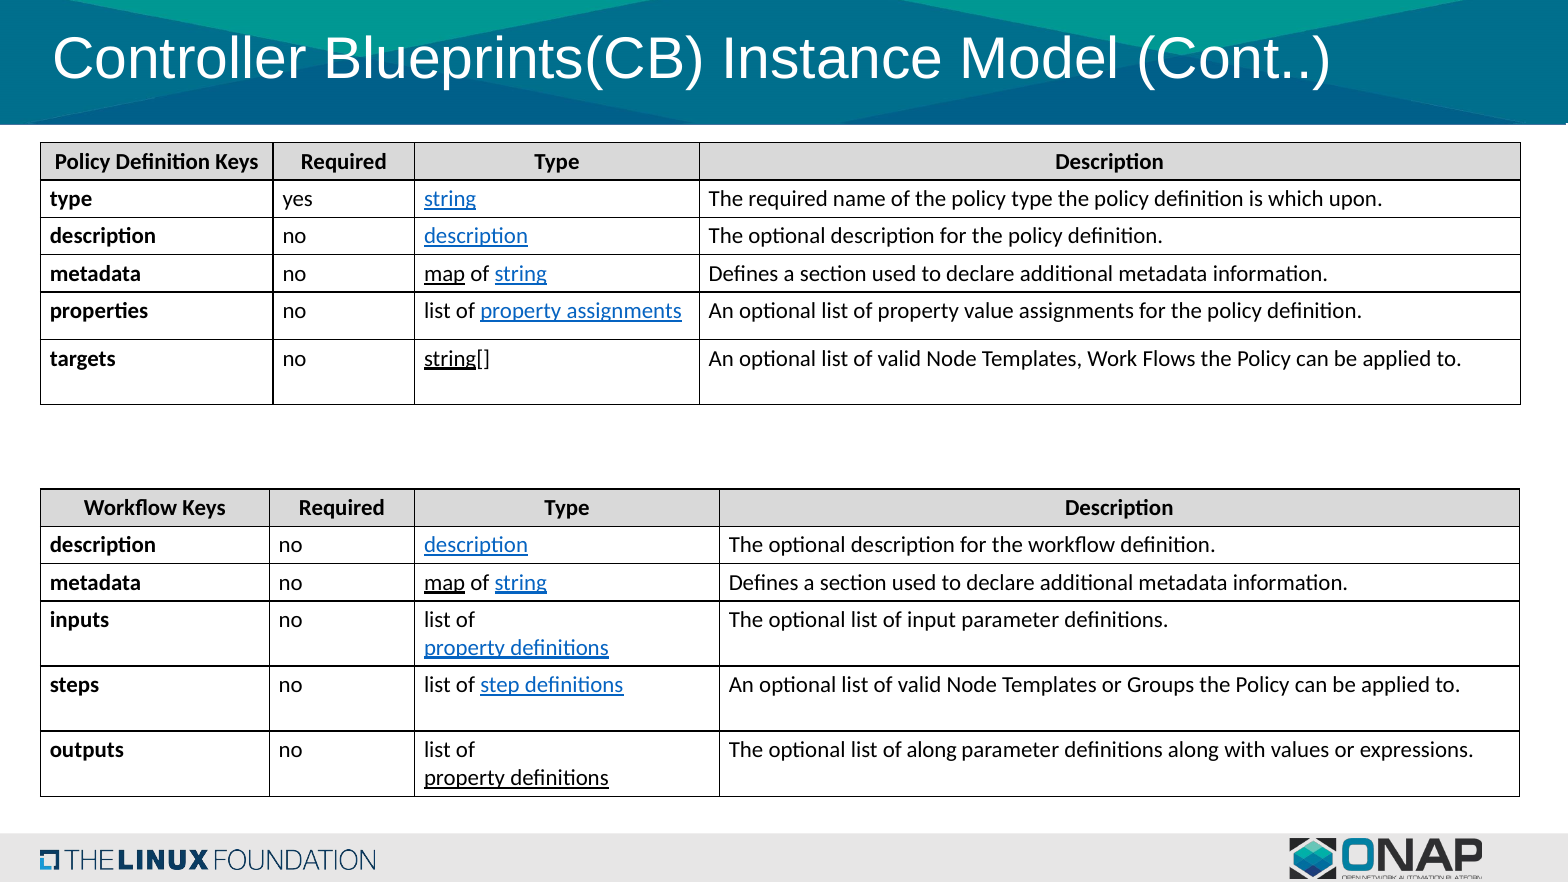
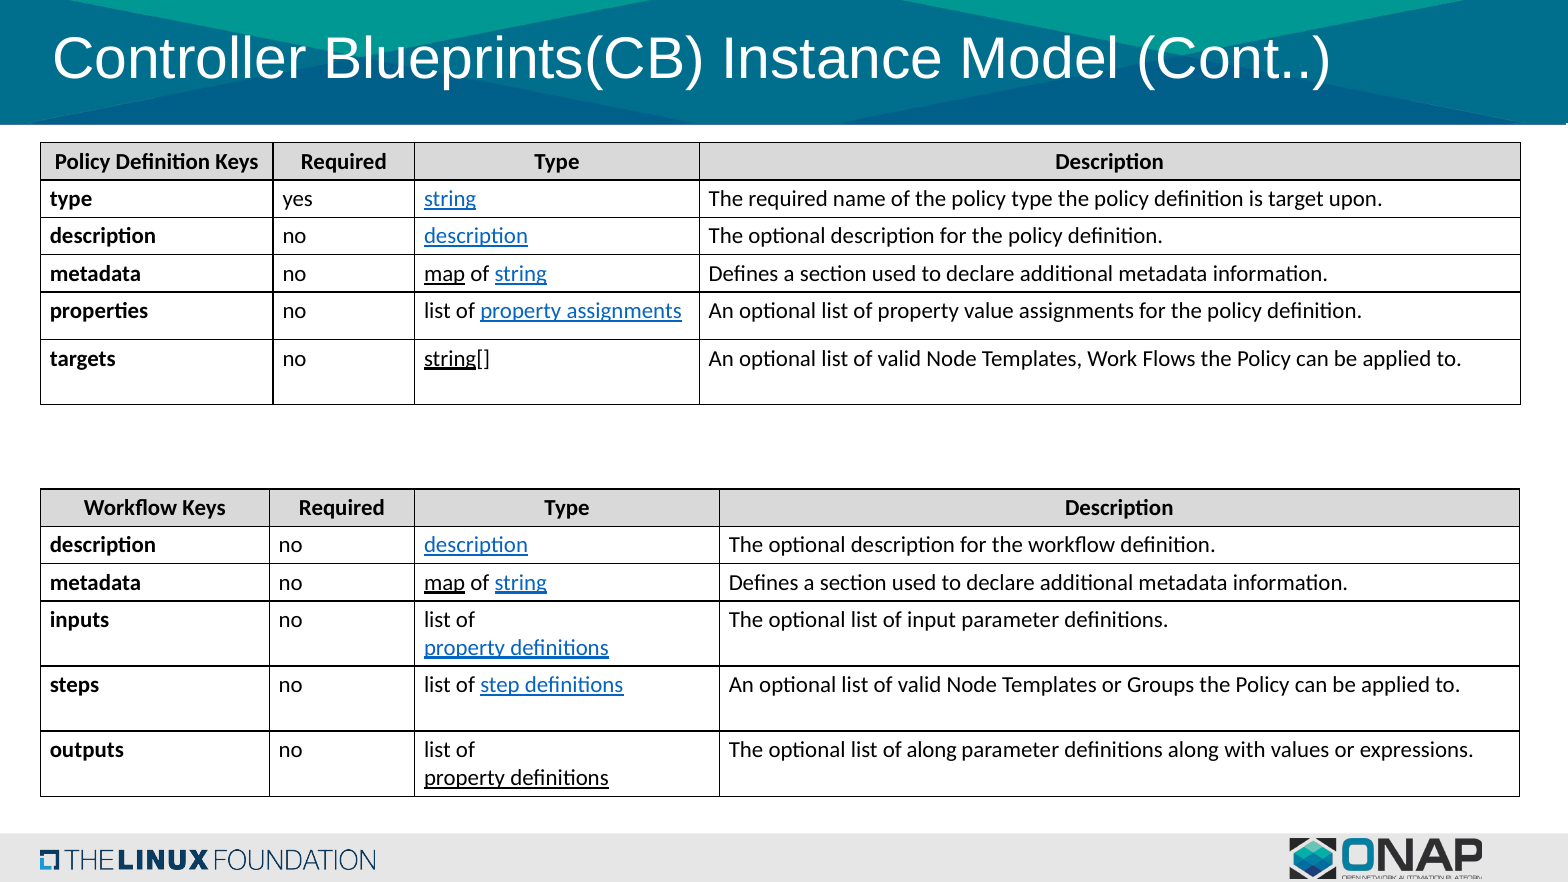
which: which -> target (1296, 199)
